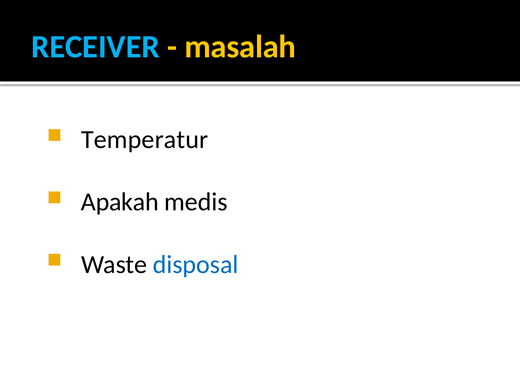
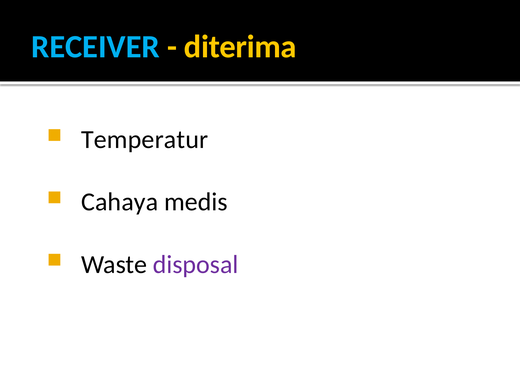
masalah: masalah -> diterima (240, 47)
Apakah: Apakah -> Cahaya (120, 202)
disposal colour: blue -> purple (196, 264)
